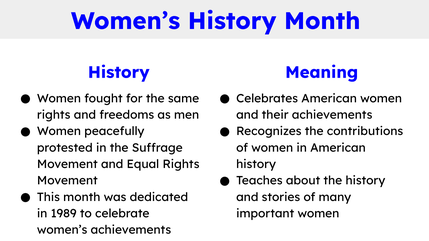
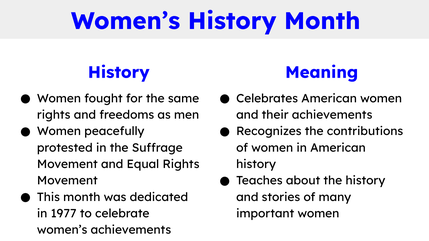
1989: 1989 -> 1977 (64, 214)
